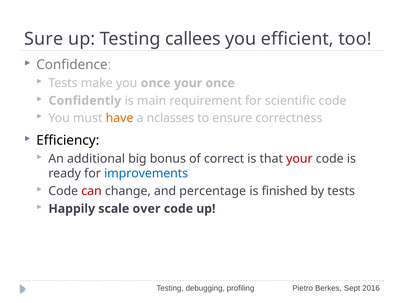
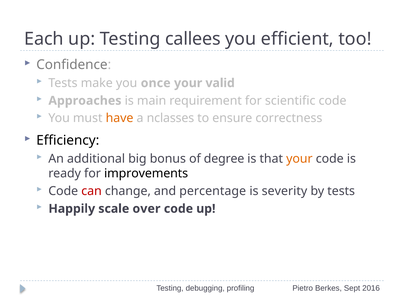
Sure: Sure -> Each (44, 39)
your once: once -> valid (220, 83)
Confidently: Confidently -> Approaches (85, 101)
correct: correct -> degree (224, 159)
your colour: red -> orange (299, 159)
improvements colour: blue -> black (146, 174)
finished: finished -> severity (284, 191)
